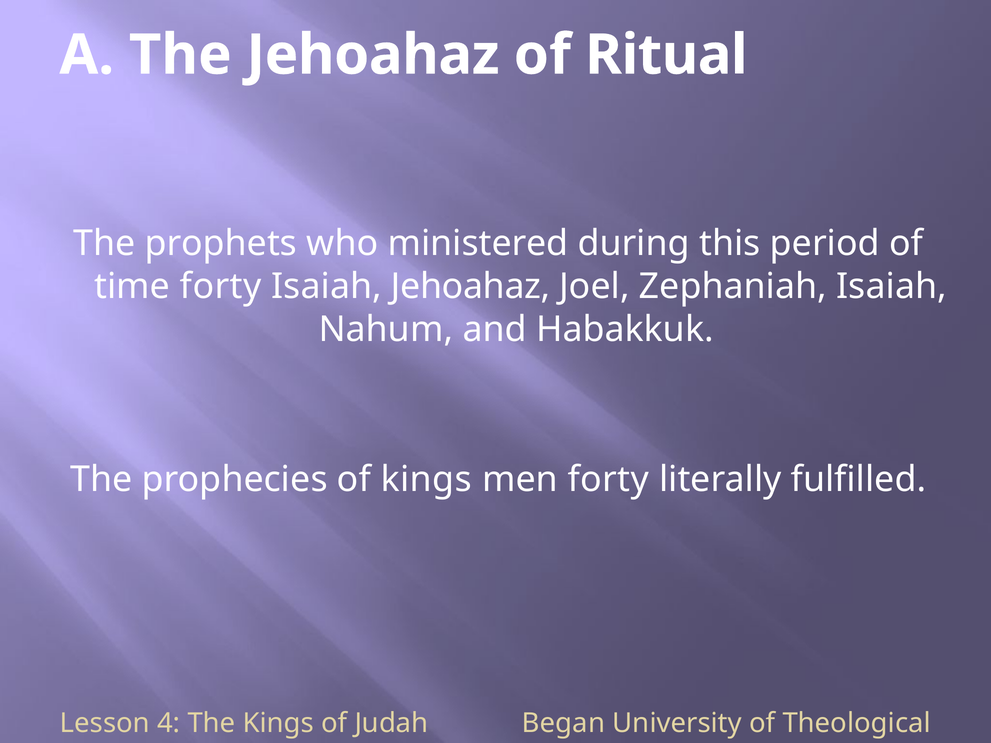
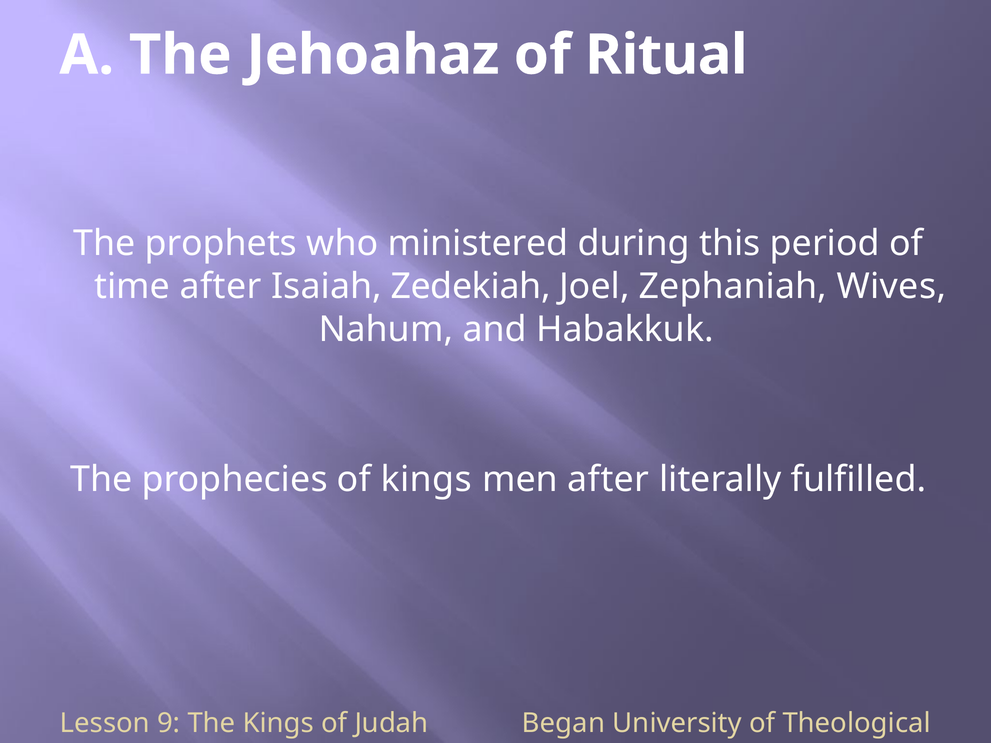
time forty: forty -> after (221, 286)
Isaiah Jehoahaz: Jehoahaz -> Zedekiah (471, 286)
Zephaniah Isaiah: Isaiah -> Wives (891, 286)
men forty: forty -> after (608, 480)
4: 4 -> 9 (169, 723)
